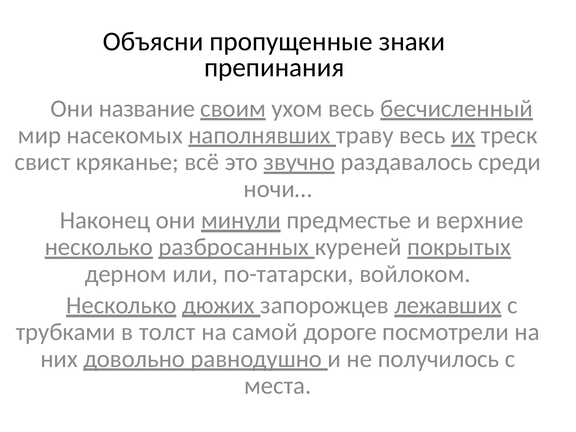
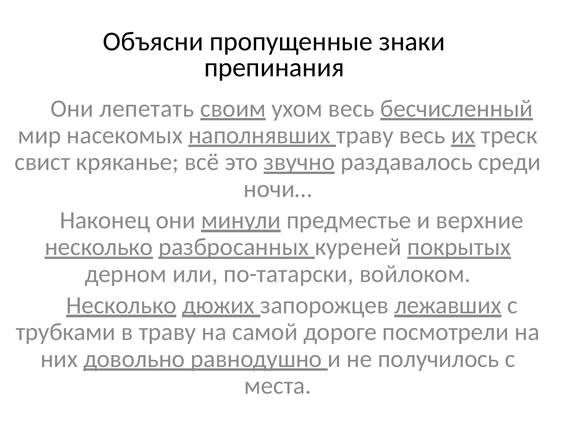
название: название -> лепетать (147, 108)
в толст: толст -> траву (167, 332)
